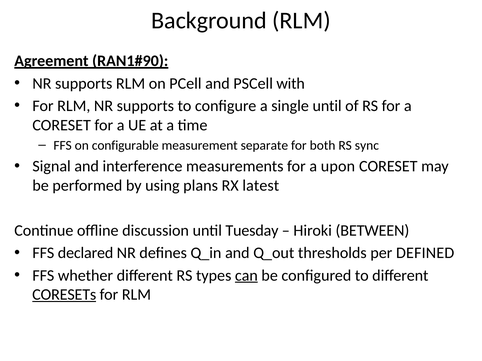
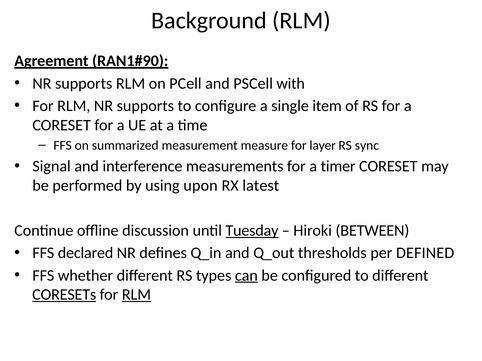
single until: until -> item (327, 106)
configurable: configurable -> summarized (125, 145)
separate: separate -> measure (264, 145)
both: both -> layer (323, 145)
upon: upon -> timer (338, 167)
plans: plans -> upon (201, 186)
Tuesday underline: none -> present (252, 231)
RLM underline: none -> present (136, 295)
